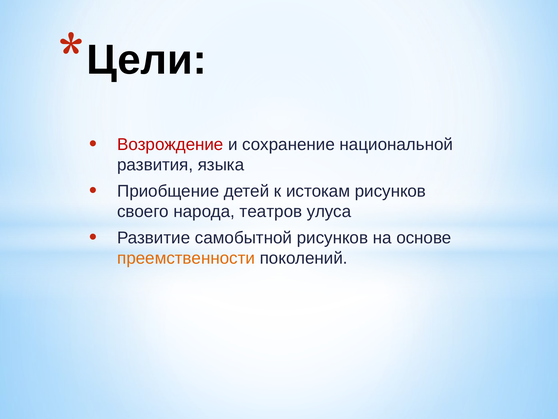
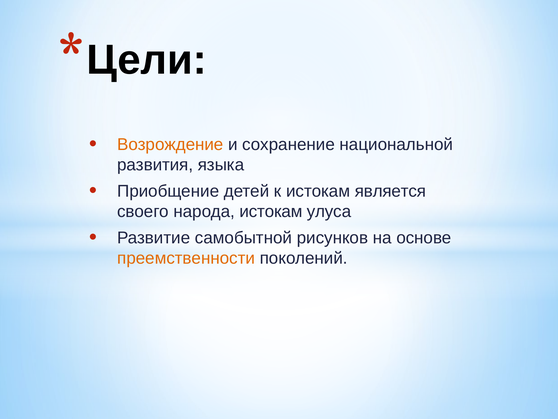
Возрождение colour: red -> orange (170, 144)
истокам рисунков: рисунков -> является (391, 191)
народа театров: театров -> истокам (271, 211)
